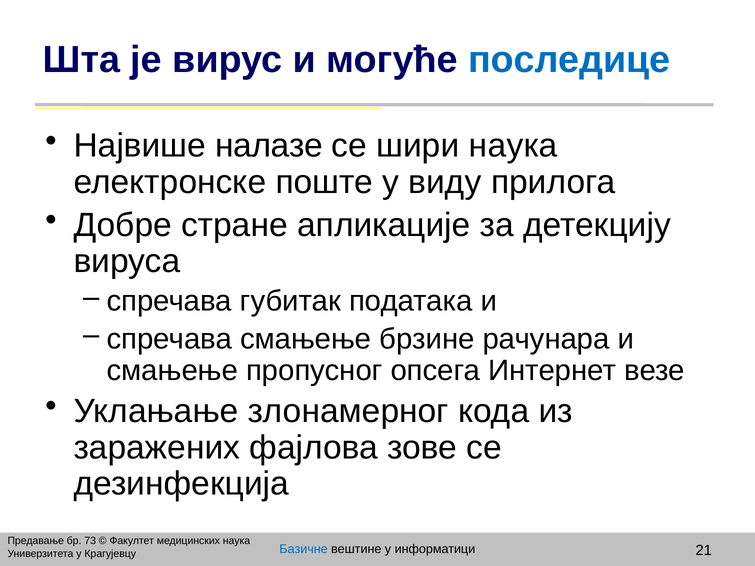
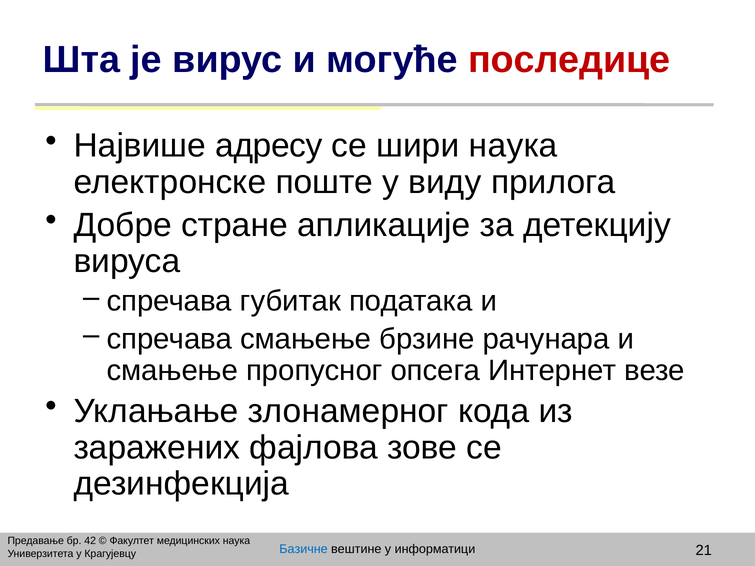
последице colour: blue -> red (569, 60)
налазе: налазе -> адресу (269, 146)
73: 73 -> 42 (90, 541)
